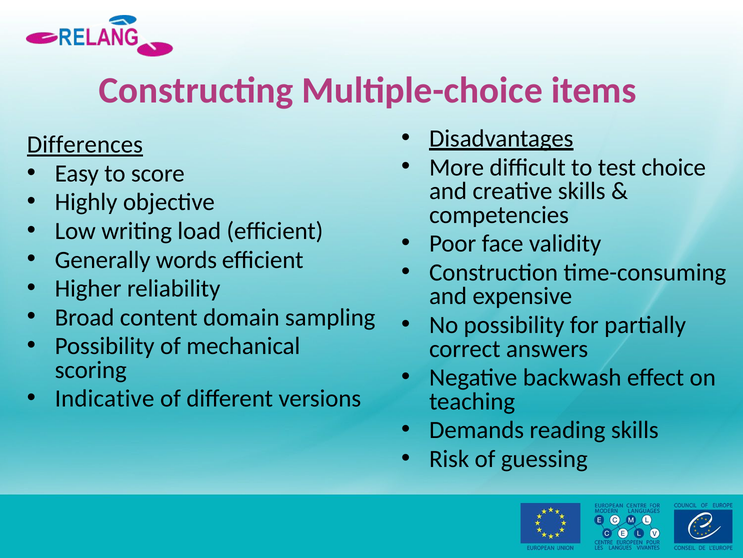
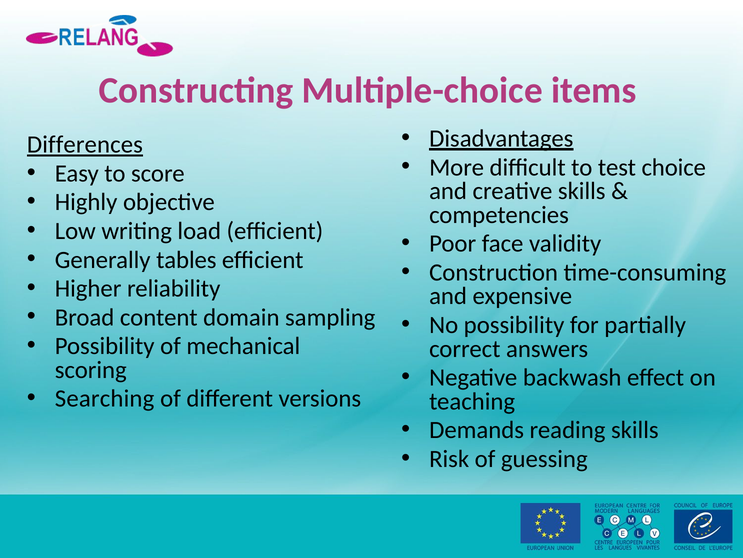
words: words -> tables (186, 259)
Indicative: Indicative -> Searching (105, 398)
